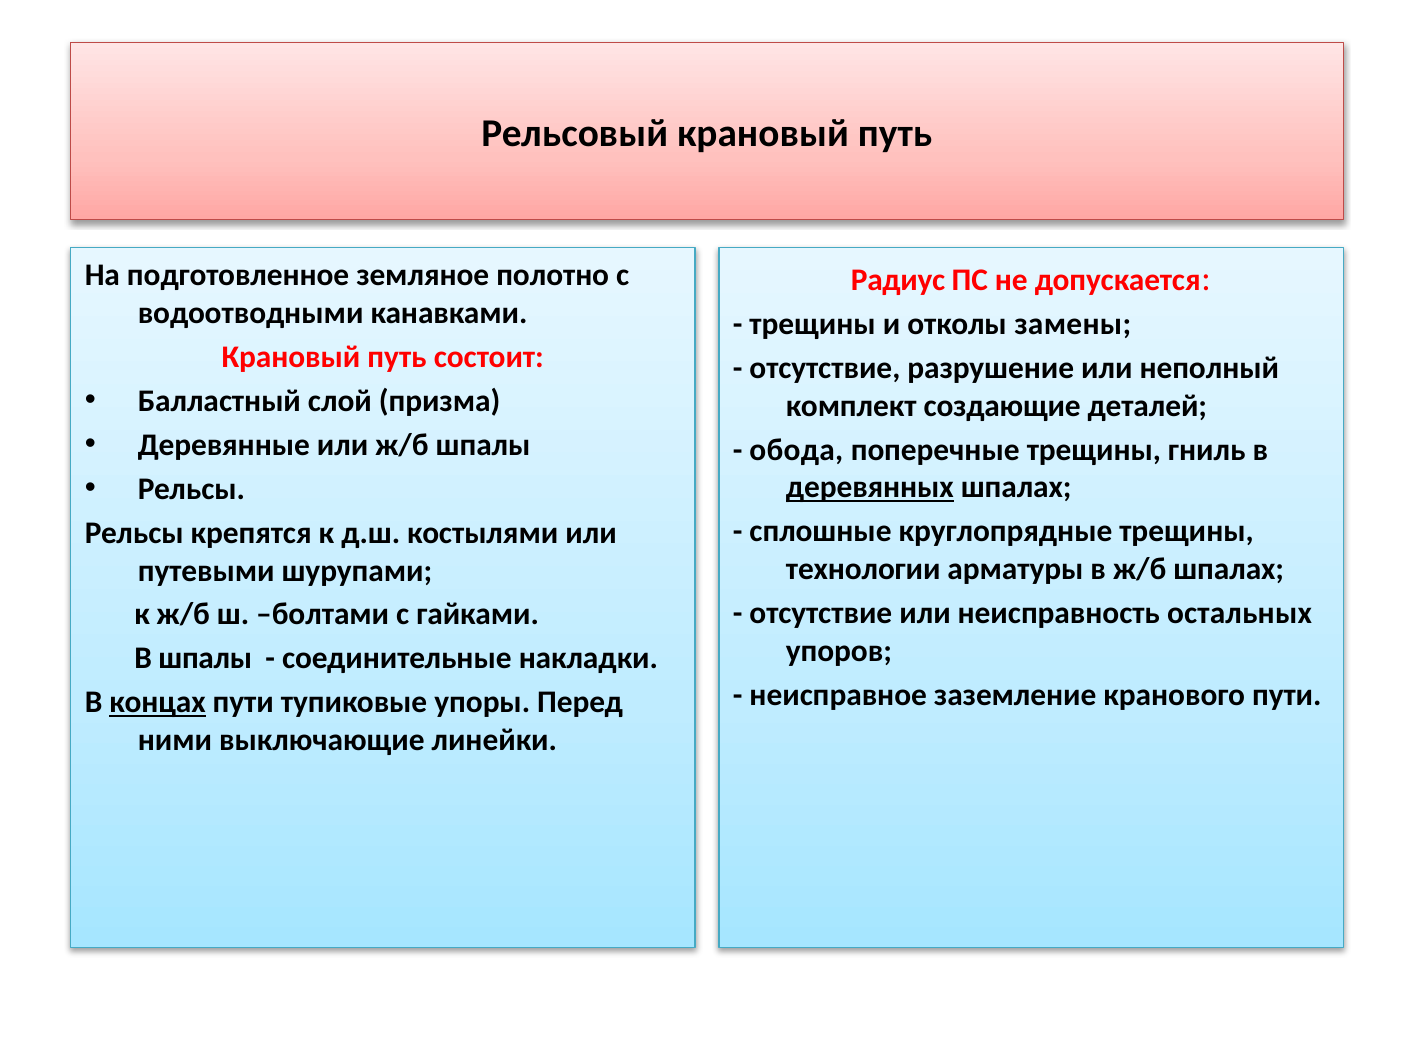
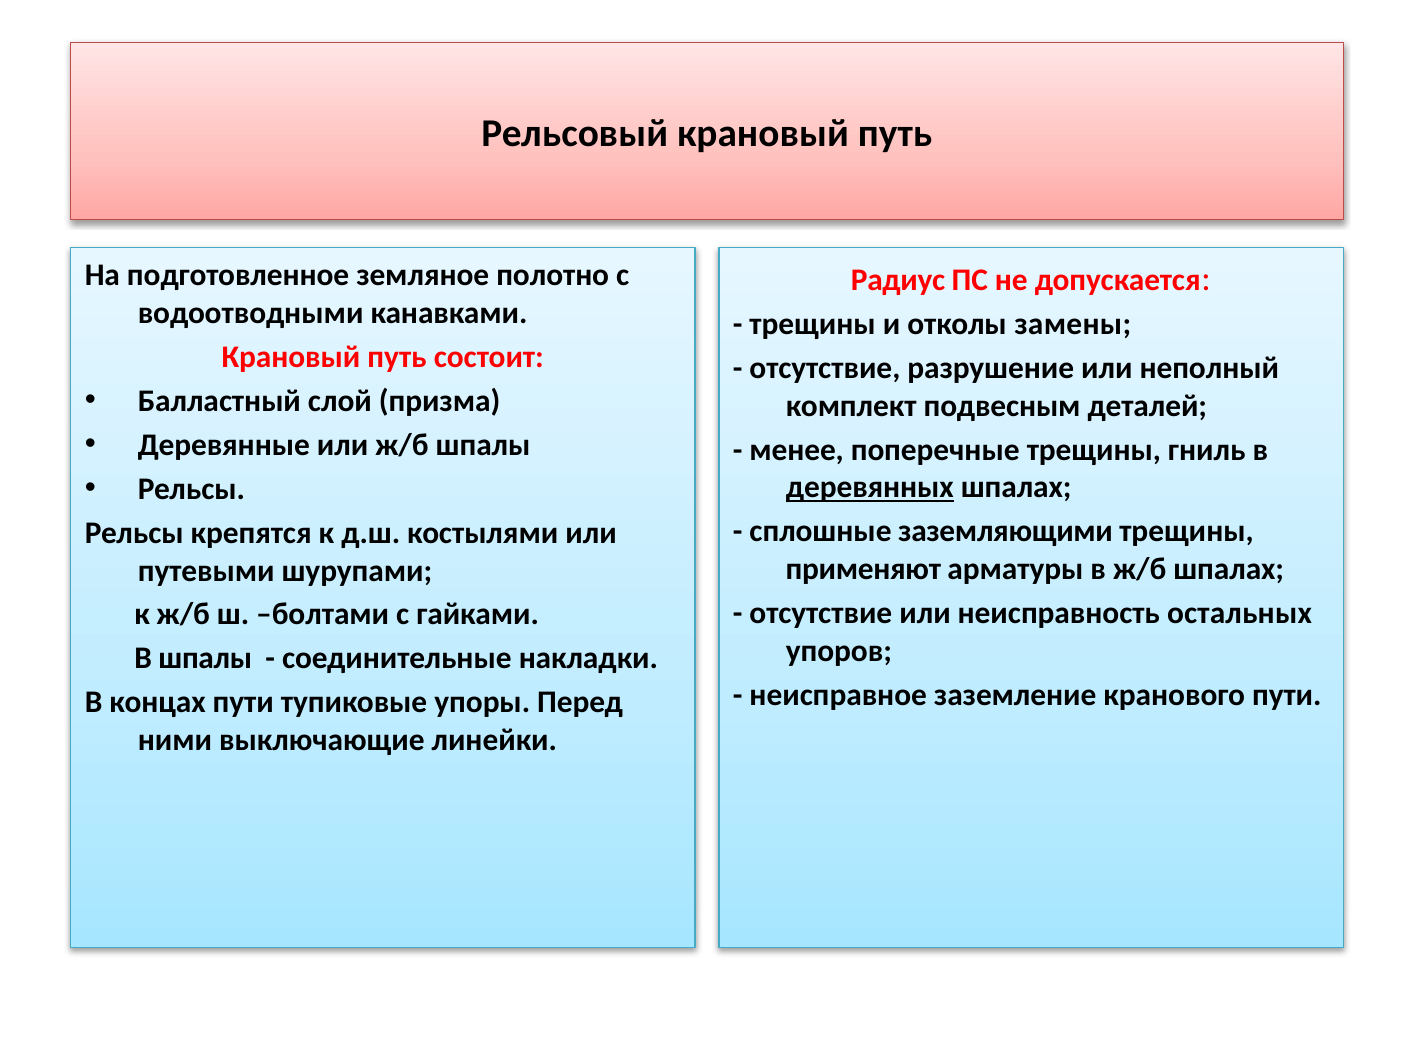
создающие: создающие -> подвесным (1002, 406)
обода: обода -> менее (797, 450)
круглопрядные: круглопрядные -> заземляющими (1006, 531)
технологии: технологии -> применяют (863, 569)
концах underline: present -> none (158, 702)
